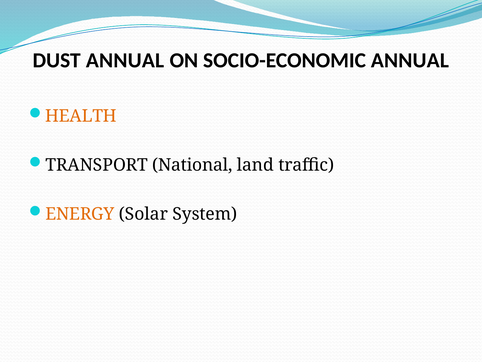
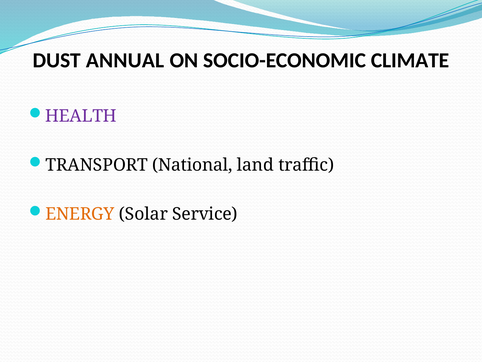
SOCIO-ECONOMIC ANNUAL: ANNUAL -> CLIMATE (410, 60)
HEALTH colour: orange -> purple (81, 116)
System: System -> Service (205, 214)
